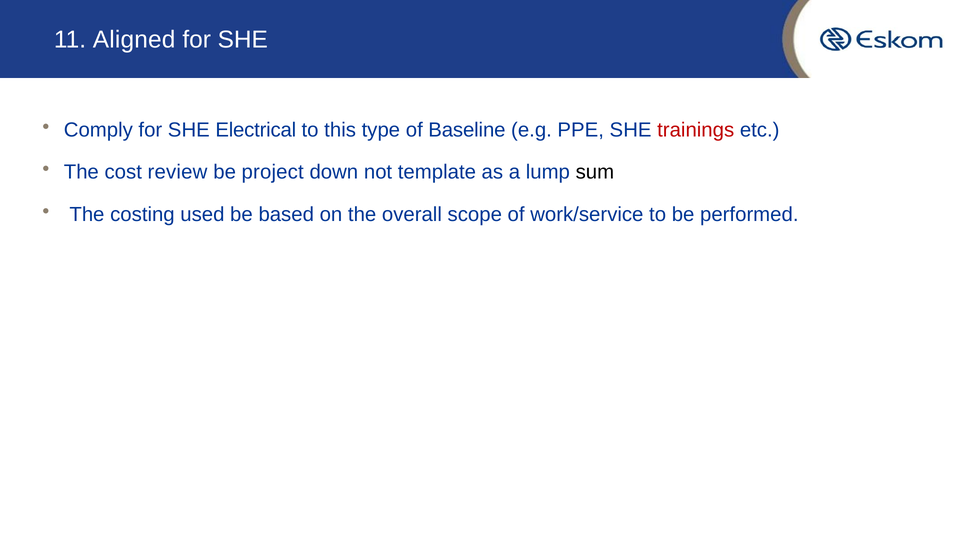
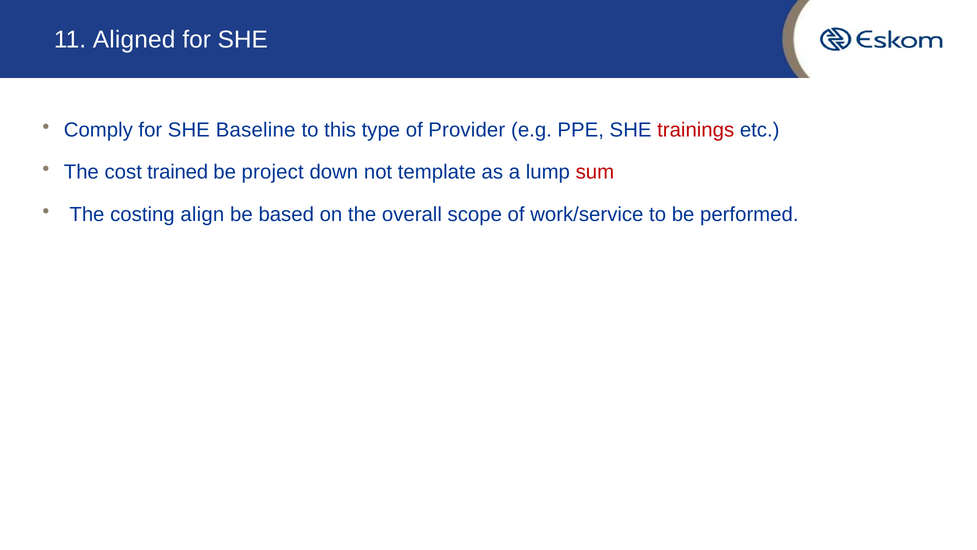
Electrical: Electrical -> Baseline (256, 130)
Baseline: Baseline -> Provider (467, 130)
review: review -> trained (178, 172)
sum colour: black -> red (595, 172)
used: used -> align (202, 214)
